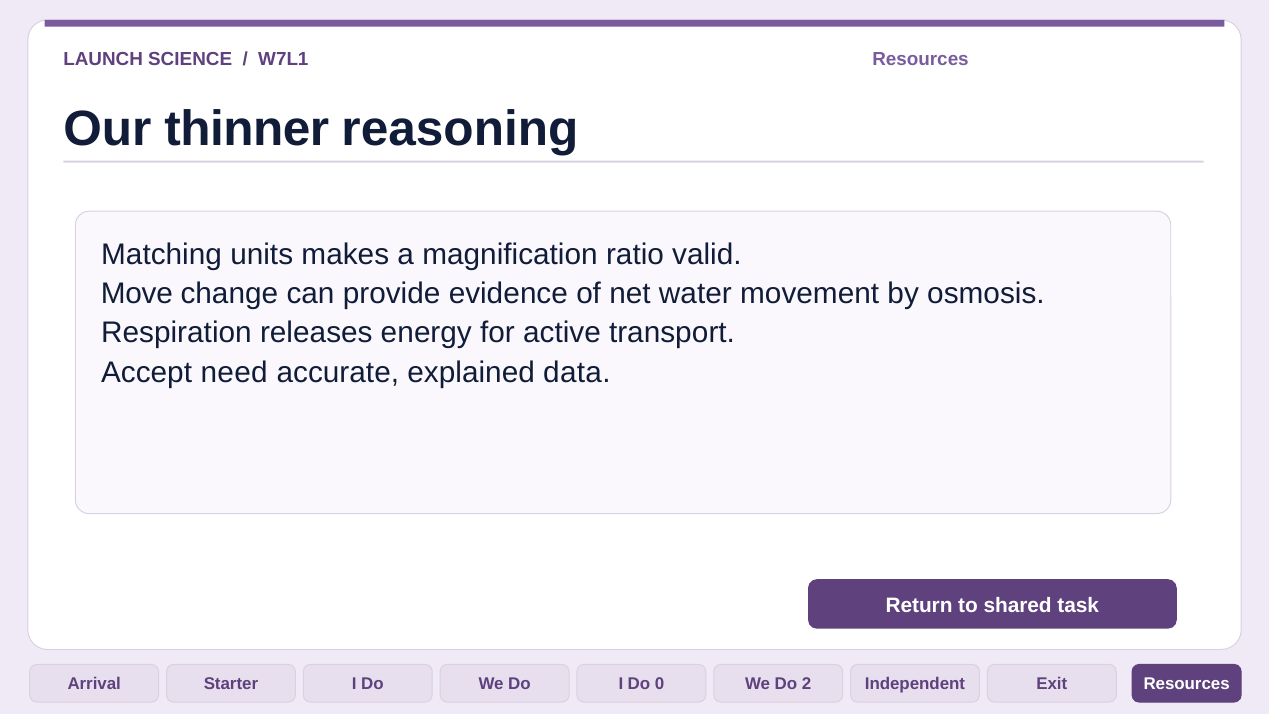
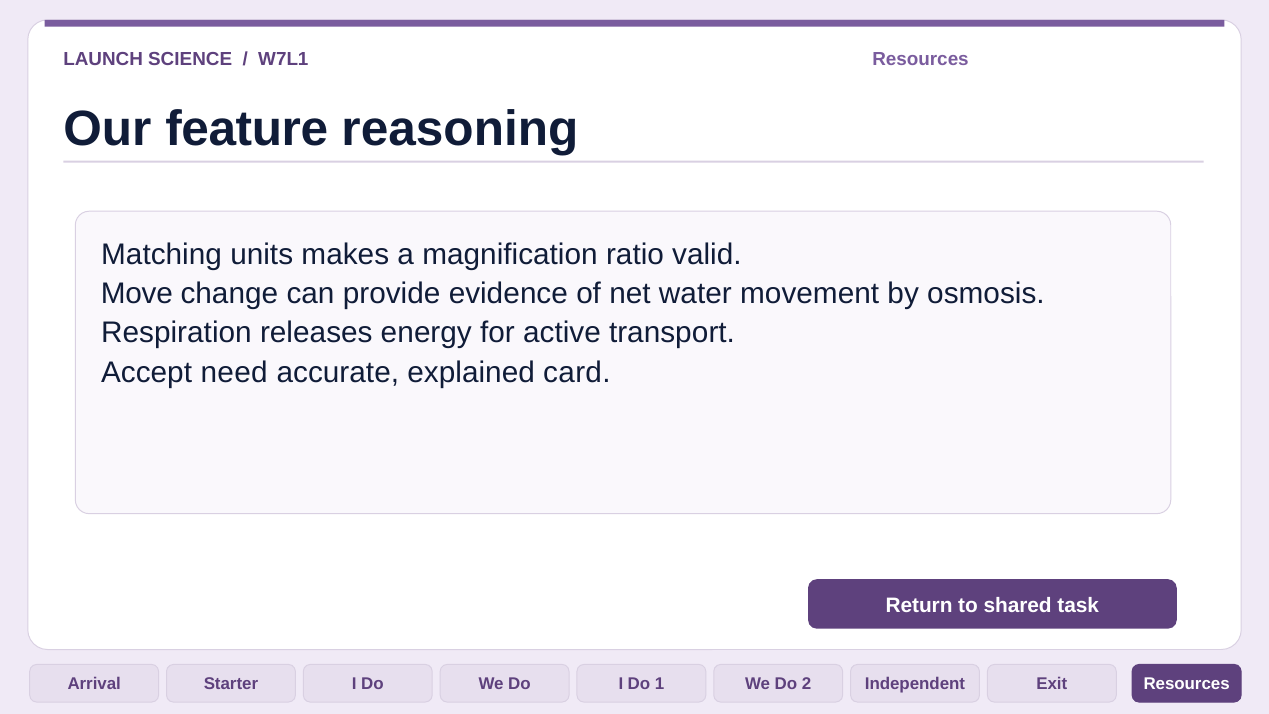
thinner: thinner -> feature (247, 129)
data: data -> card (577, 372)
0: 0 -> 1 (660, 684)
